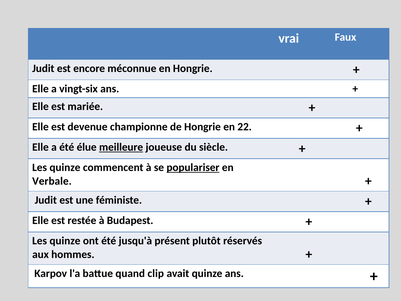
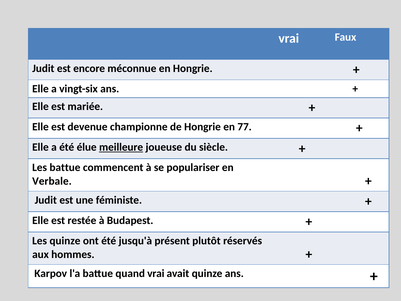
22: 22 -> 77 (245, 127)
quinze: quinze -> battue (65, 167)
populariser underline: present -> none (193, 167)
quand clip: clip -> vrai (156, 273)
